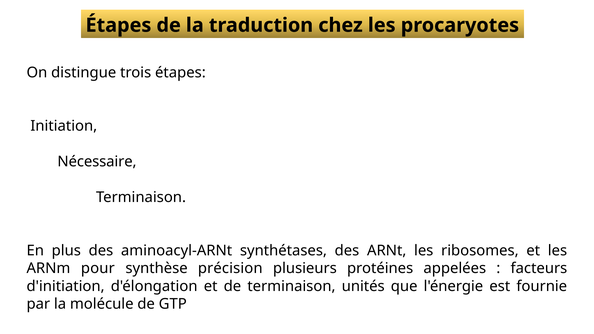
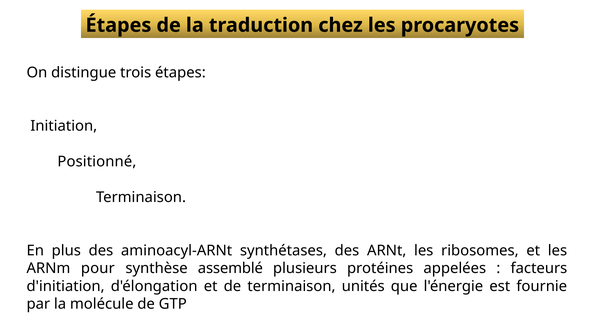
Nécessaire: Nécessaire -> Positionné (97, 162)
précision: précision -> assemblé (230, 269)
